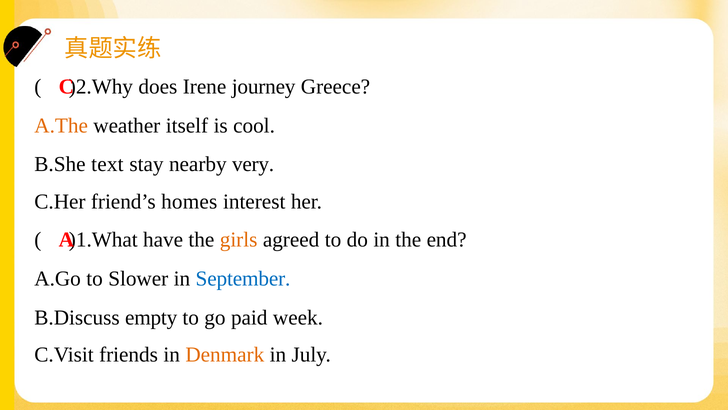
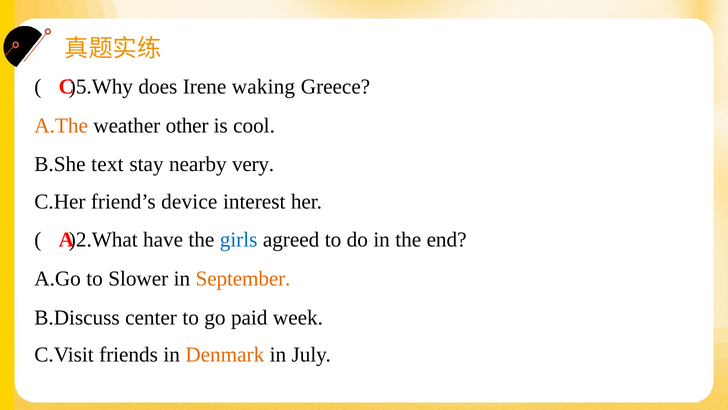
)2.Why: )2.Why -> )5.Why (101, 87)
journey: journey -> waking (263, 87)
itself: itself -> other (187, 126)
homes: homes -> device (189, 201)
)1.What: )1.What -> )2.What (103, 240)
girls colour: orange -> blue (239, 240)
September colour: blue -> orange (243, 278)
empty: empty -> center (151, 317)
